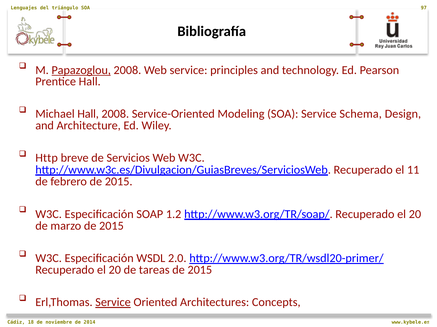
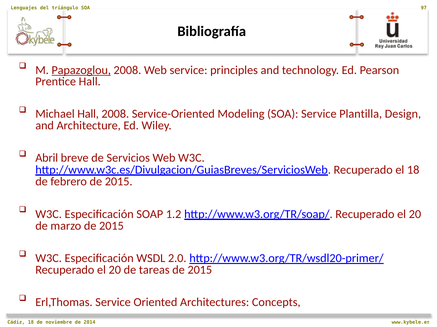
Schema: Schema -> Plantilla (361, 114)
Http: Http -> Abril (47, 158)
el 11: 11 -> 18 (413, 170)
Service underline: present -> none (113, 303)
